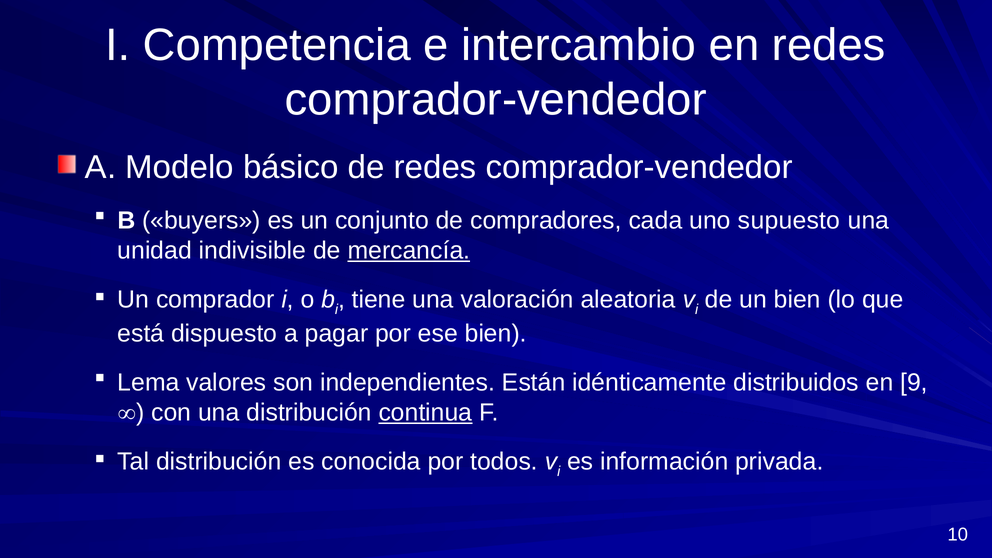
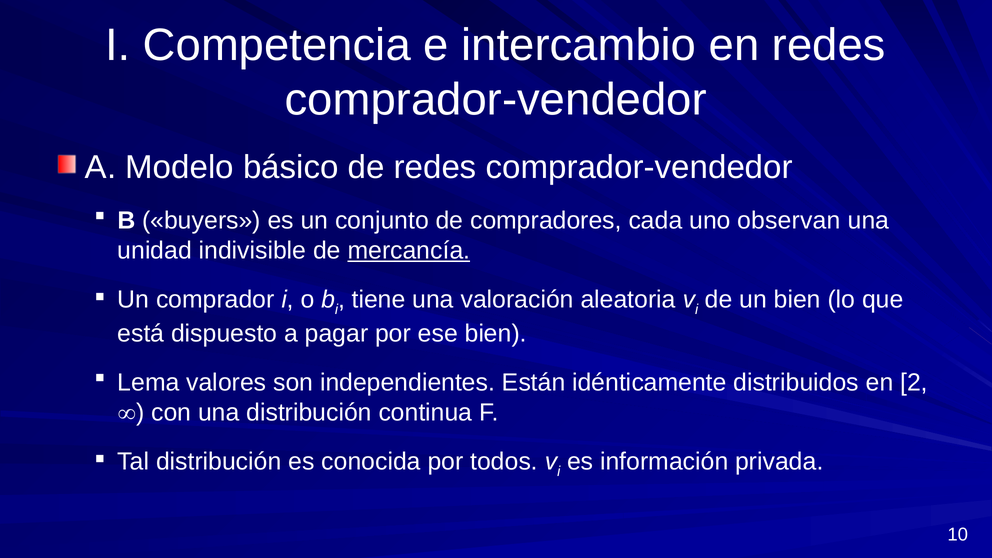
supuesto: supuesto -> observan (789, 221)
9: 9 -> 2 (914, 383)
continua underline: present -> none (425, 413)
